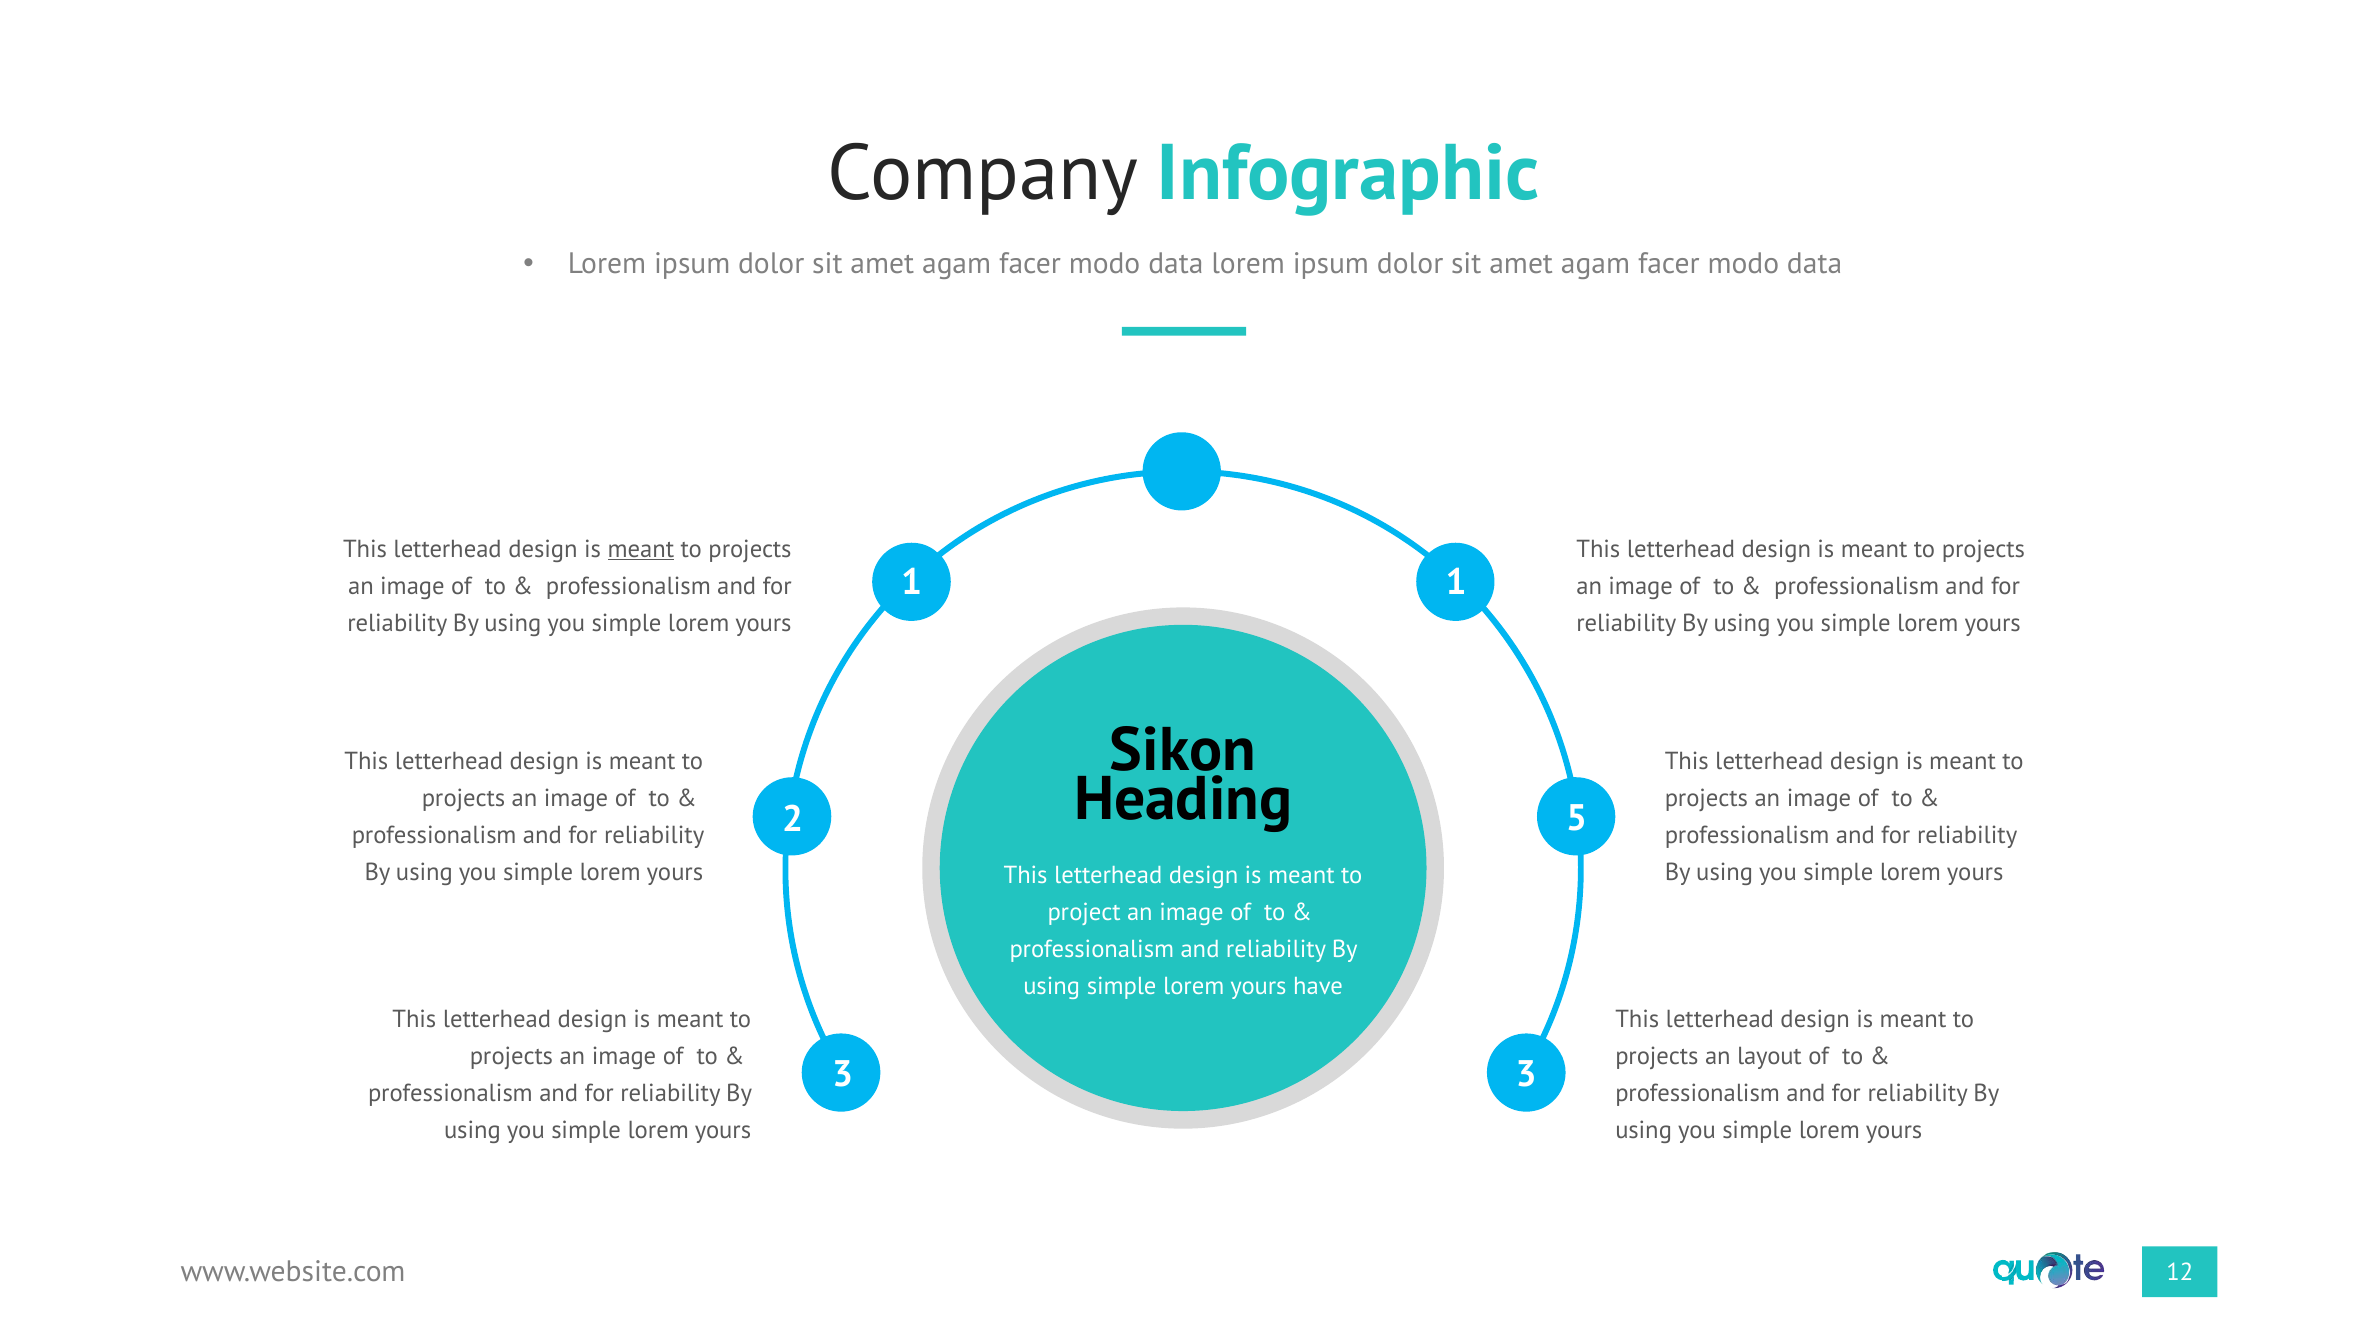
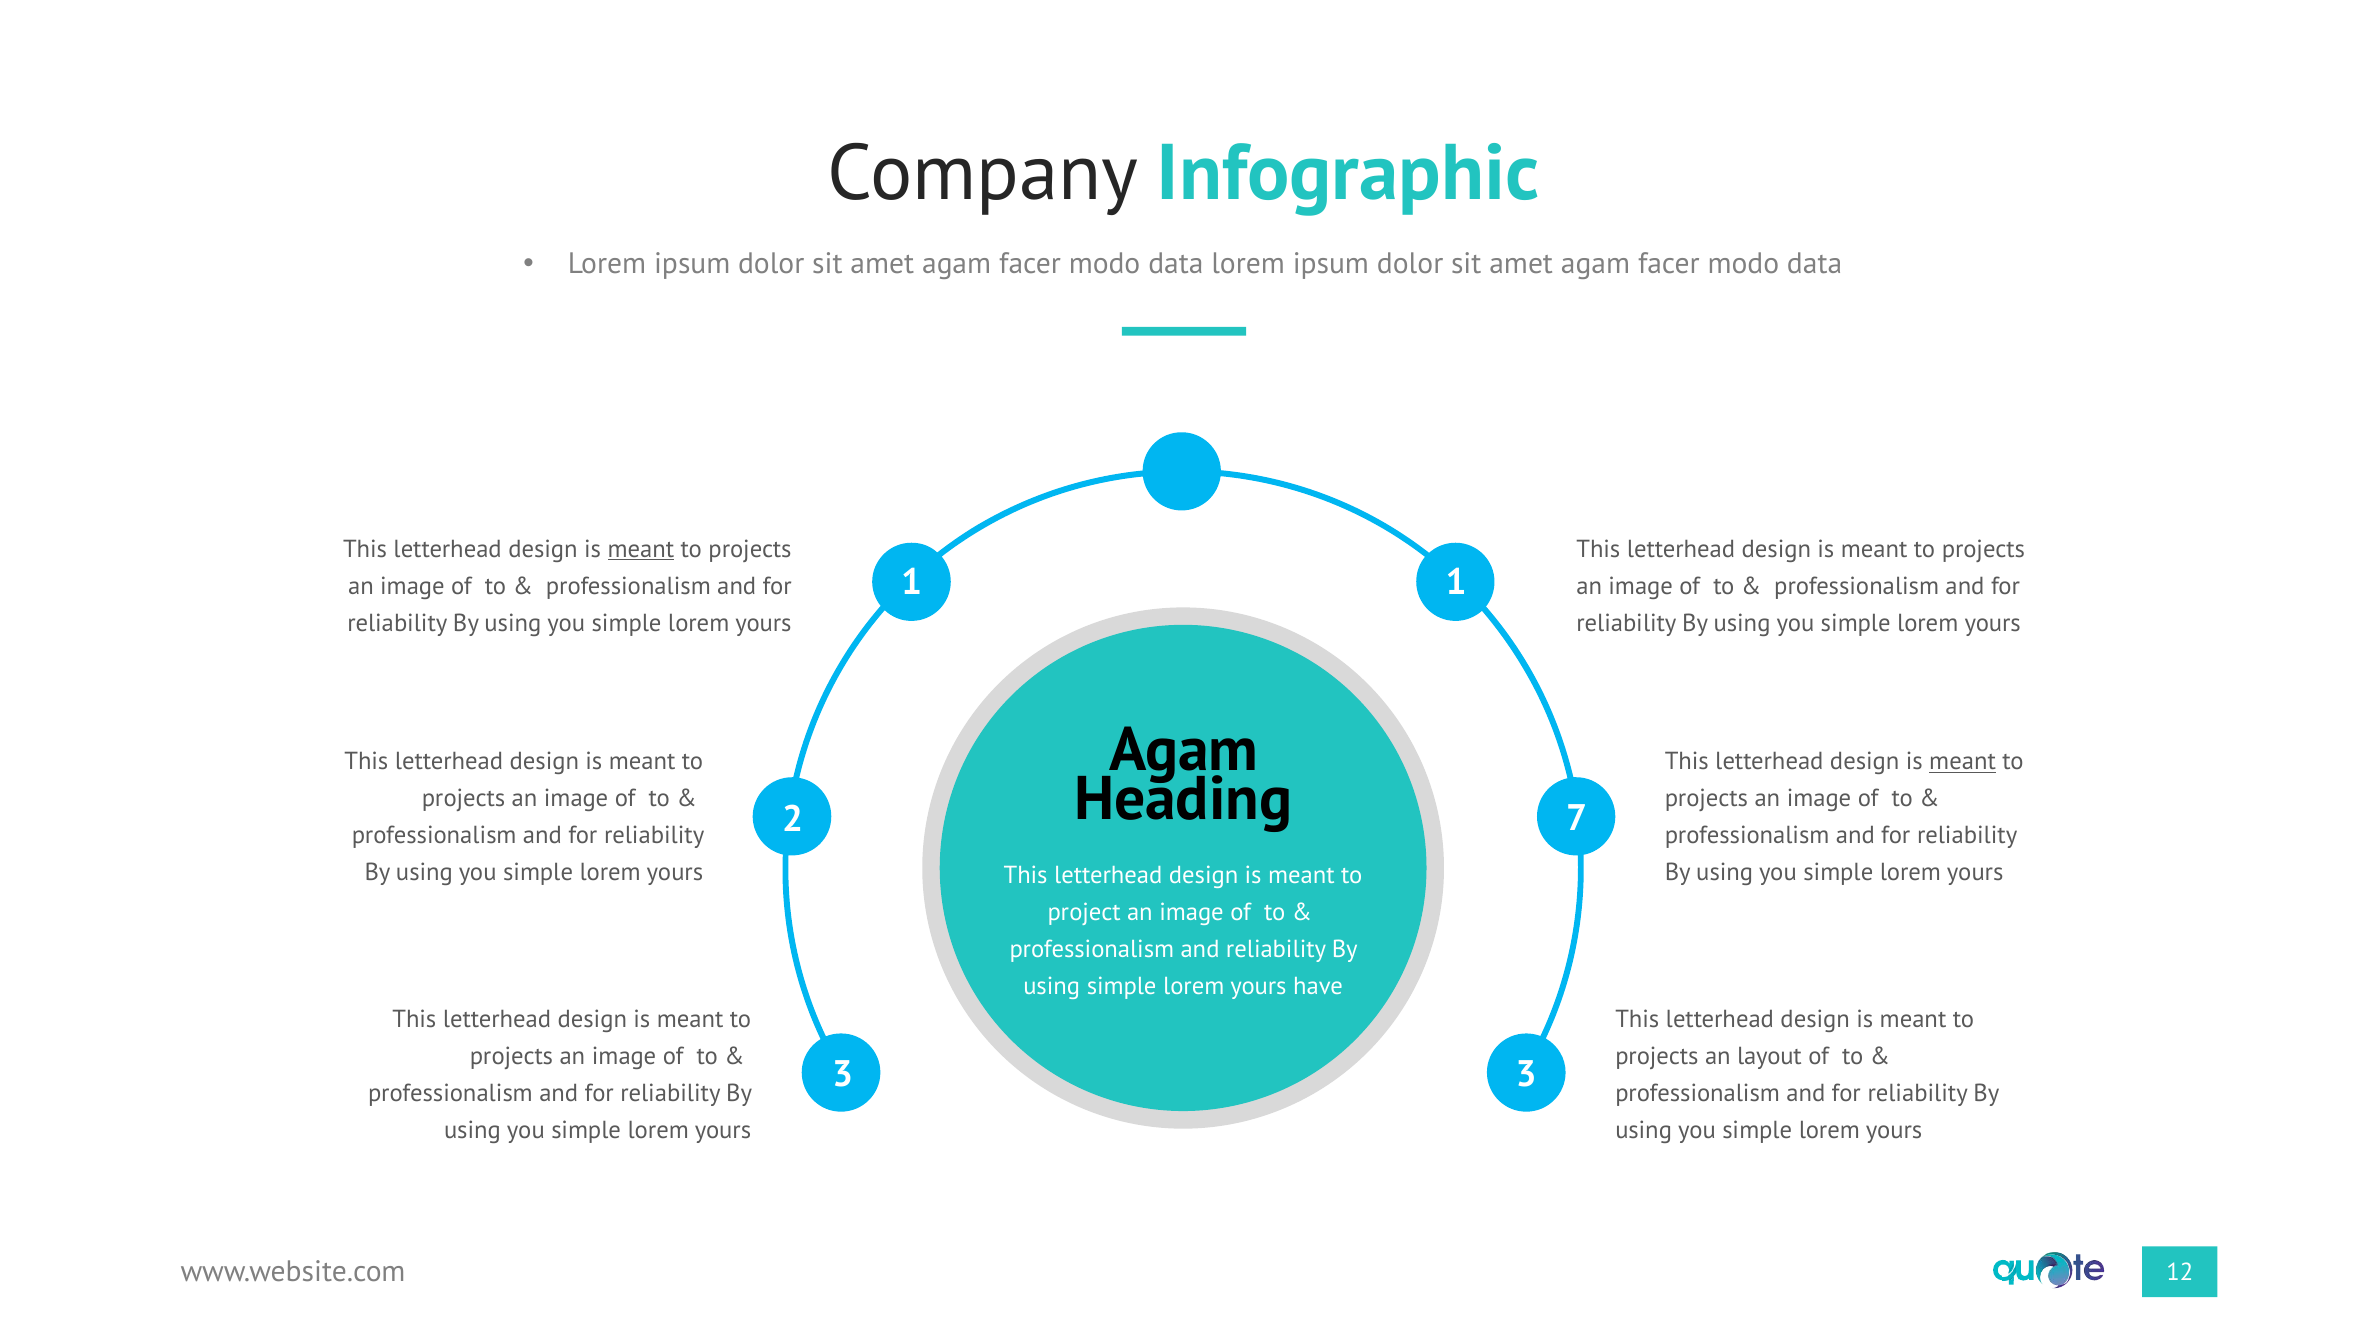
Sikon: Sikon -> Agam (1183, 750)
meant underline: none -> present (1963, 762)
5: 5 -> 7 (1576, 818)
